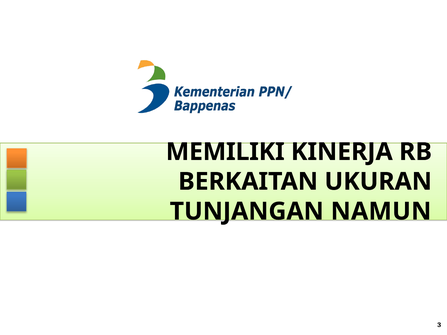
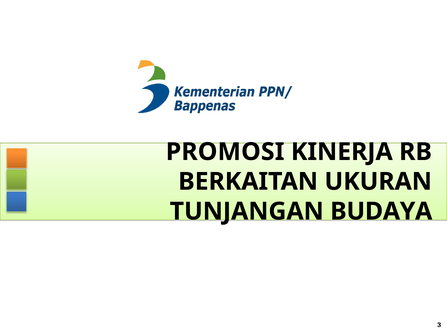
MEMILIKI: MEMILIKI -> PROMOSI (225, 152)
NAMUN: NAMUN -> BUDAYA (381, 211)
